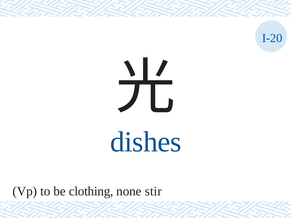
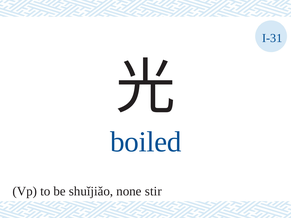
I-20: I-20 -> I-31 (272, 38)
dishes: dishes -> boiled (146, 142)
clothing: clothing -> shuǐjiǎo (91, 191)
